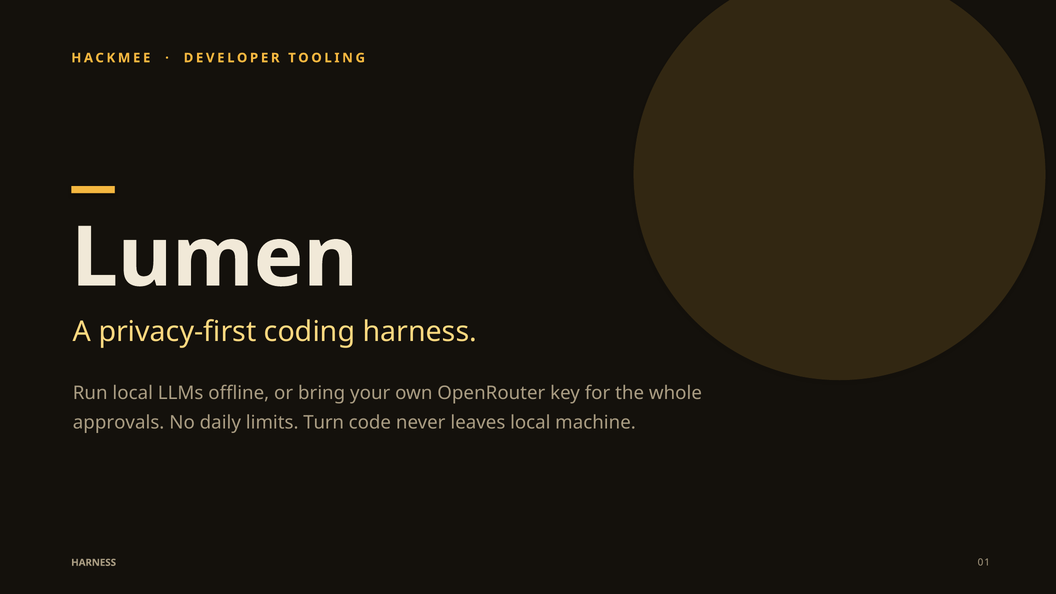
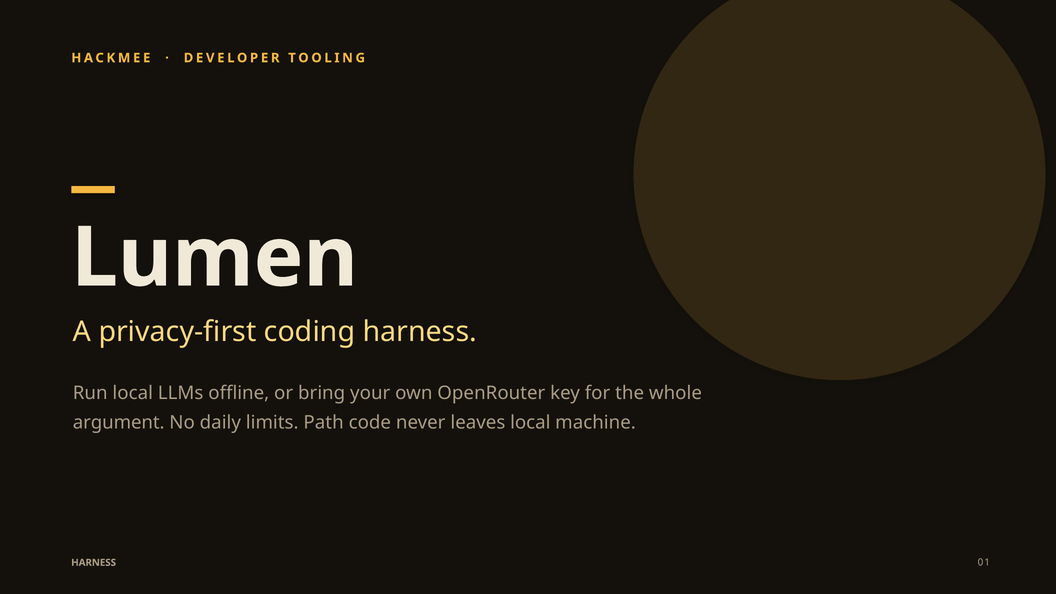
approvals: approvals -> argument (119, 422)
Turn: Turn -> Path (324, 422)
